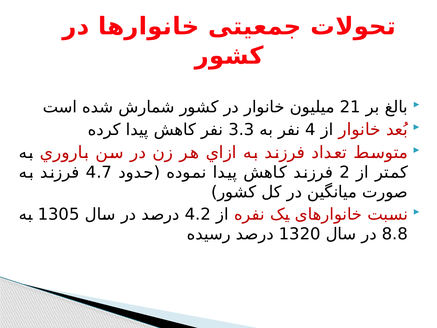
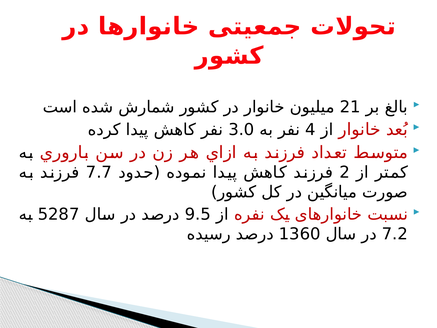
3.3: 3.3 -> 3.0 (241, 130)
4.7: 4.7 -> 7.7 (99, 172)
1305: 1305 -> 5287 (59, 214)
4.2: 4.2 -> 9.5 (198, 214)
1320: 1320 -> 1360 (300, 234)
8.8: 8.8 -> 7.2 (395, 234)
